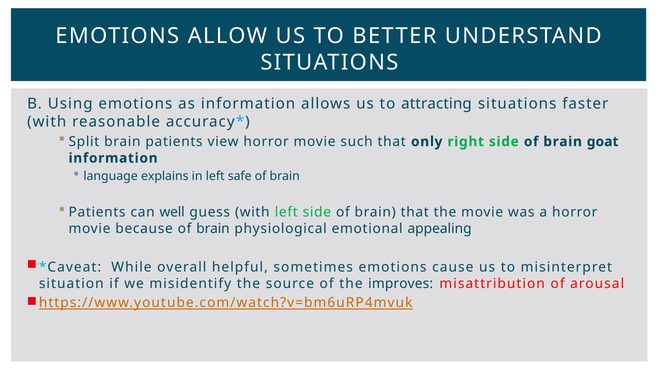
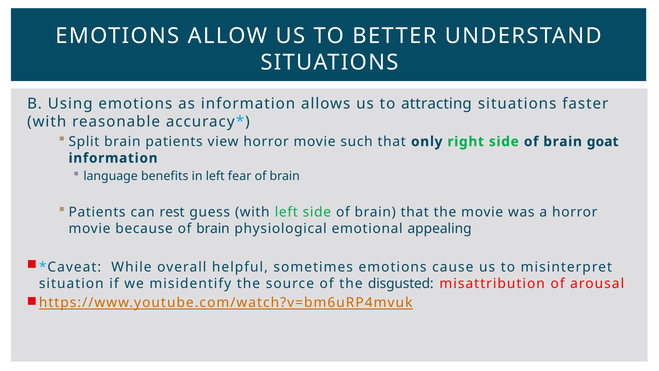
explains: explains -> benefits (165, 176)
safe: safe -> fear (240, 176)
well: well -> rest (172, 212)
improves: improves -> disgusted (401, 283)
